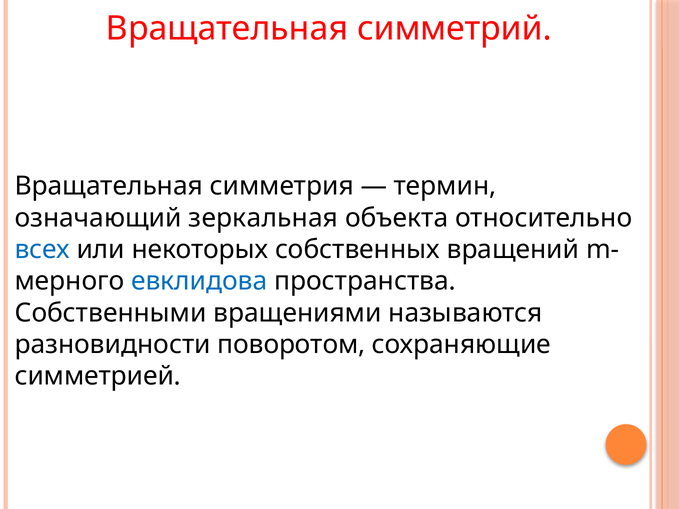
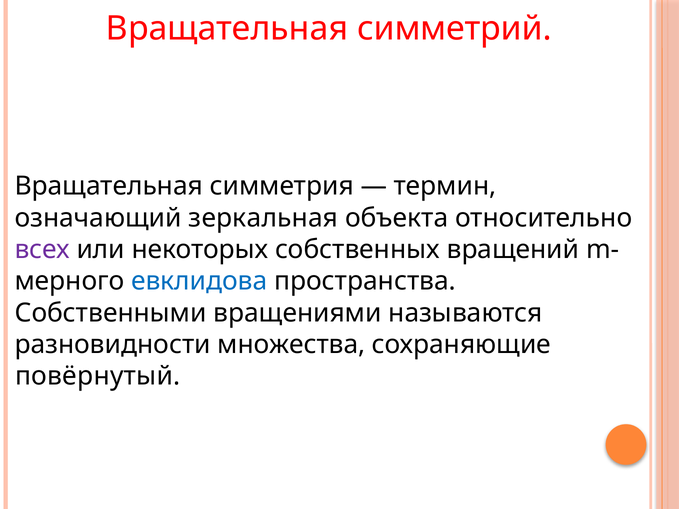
всех colour: blue -> purple (42, 250)
поворотом: поворотом -> множества (291, 345)
симметрией: симметрией -> повёрнутый (98, 376)
